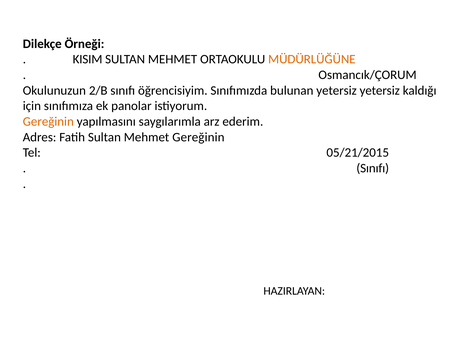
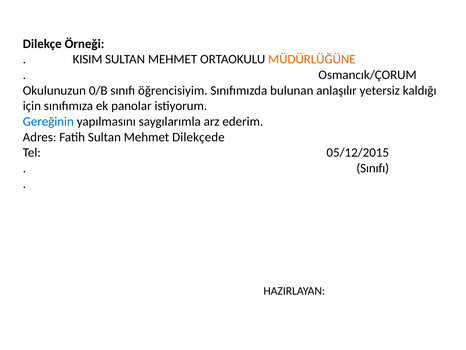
2/B: 2/B -> 0/B (98, 90)
bulunan yetersiz: yetersiz -> anlaşılır (337, 90)
Gereğinin colour: orange -> blue (48, 121)
Mehmet Gereğinin: Gereğinin -> Dilekçede (198, 137)
05/21/2015: 05/21/2015 -> 05/12/2015 (358, 152)
